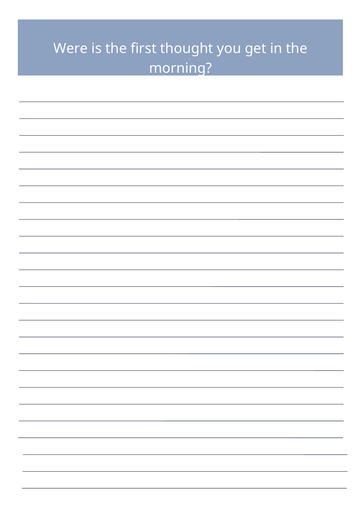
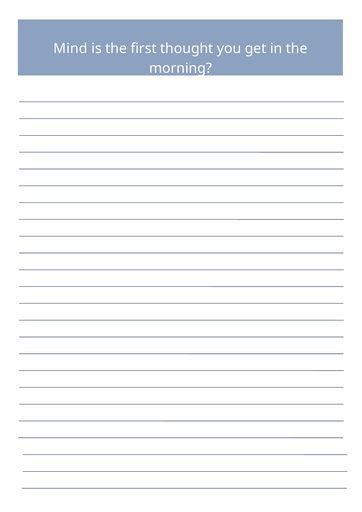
Were: Were -> Mind (70, 49)
